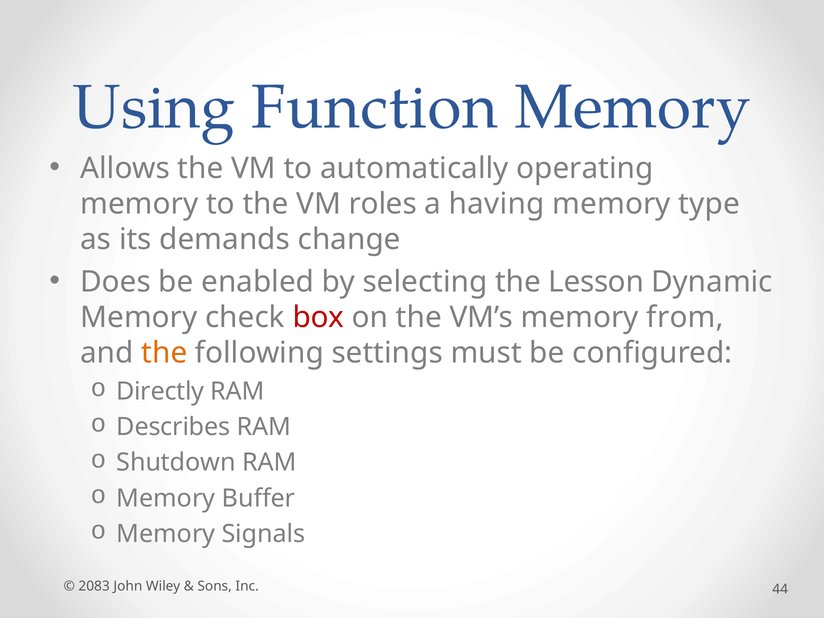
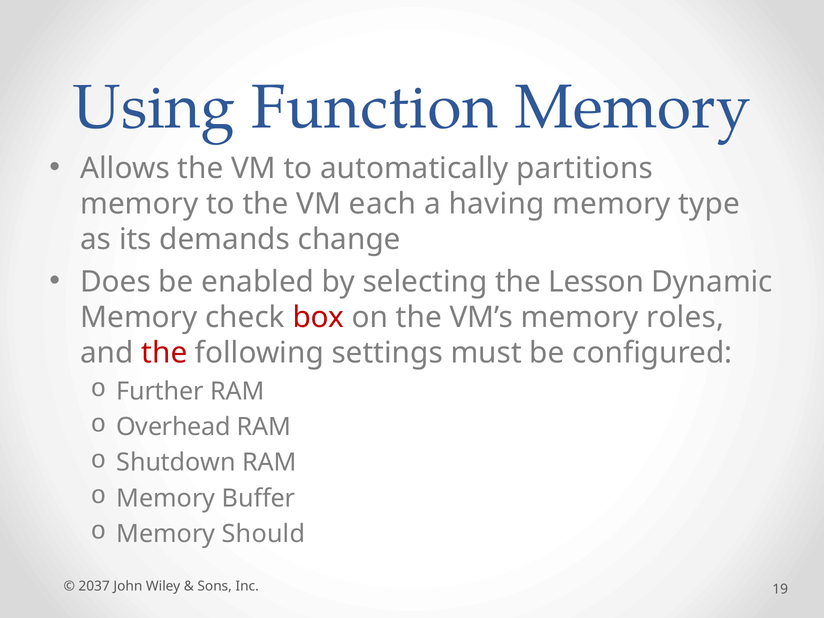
operating: operating -> partitions (585, 168)
roles: roles -> each (382, 204)
from: from -> roles (685, 317)
the colour: orange -> red (164, 353)
Directly: Directly -> Further (160, 391)
Describes: Describes -> Overhead (173, 427)
Signals: Signals -> Should (263, 534)
2083: 2083 -> 2037 (94, 586)
44: 44 -> 19 (780, 589)
